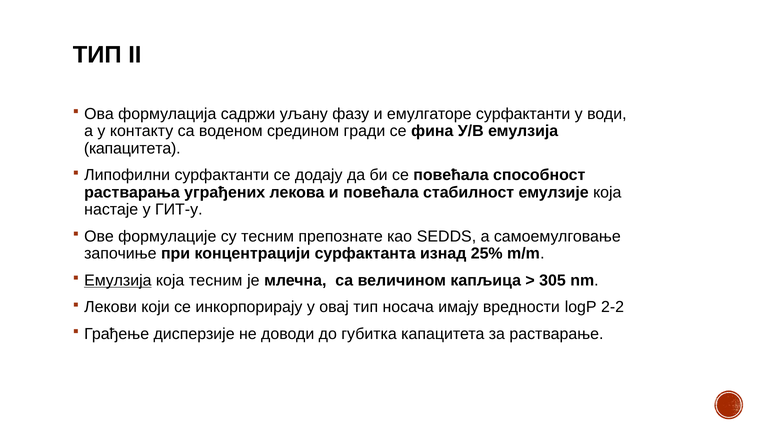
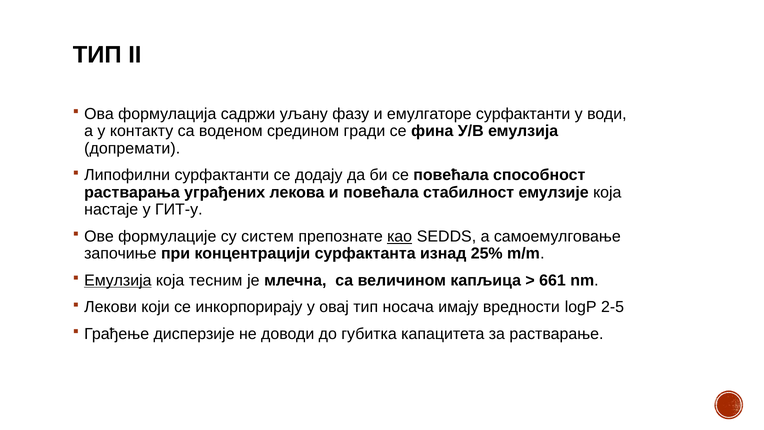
капацитета: капацитета -> допремати (132, 148)
су тесним: тесним -> систем (268, 236)
као underline: none -> present (400, 236)
305: 305 -> 661 (553, 280)
2-2: 2-2 -> 2-5 (613, 307)
